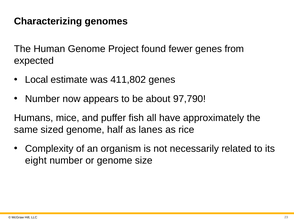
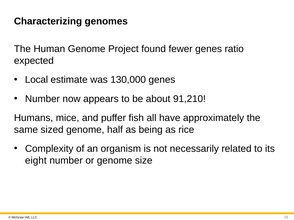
from: from -> ratio (234, 49)
411,802: 411,802 -> 130,000 (128, 80)
97,790: 97,790 -> 91,210 (189, 99)
lanes: lanes -> being (151, 130)
